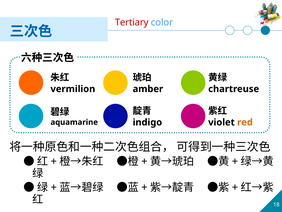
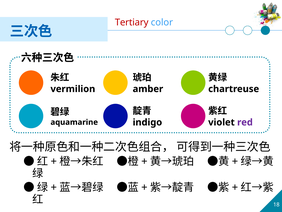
red colour: orange -> purple (245, 122)
